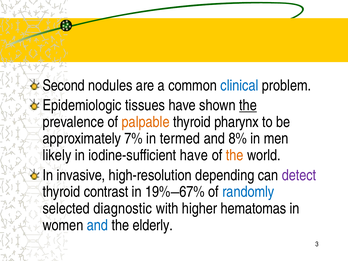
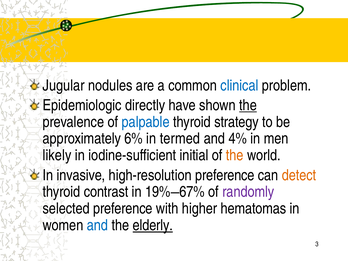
Second: Second -> Jugular (64, 85)
tissues: tissues -> directly (145, 105)
palpable colour: orange -> blue (146, 122)
pharynx: pharynx -> strategy (237, 122)
7%: 7% -> 6% (134, 139)
8%: 8% -> 4% (238, 139)
iodine-sufficient have: have -> initial (194, 155)
high-resolution depending: depending -> preference (225, 175)
detect colour: purple -> orange (299, 175)
randomly colour: blue -> purple (248, 192)
selected diagnostic: diagnostic -> preference (123, 209)
elderly underline: none -> present (153, 225)
